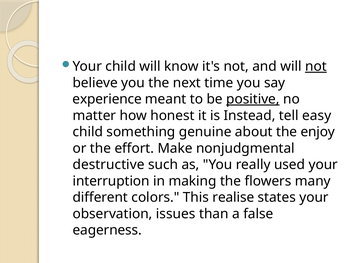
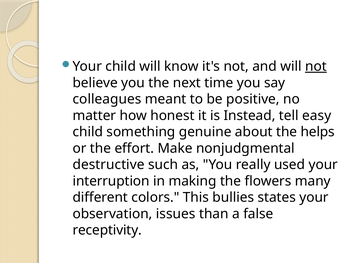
experience: experience -> colleagues (107, 99)
positive underline: present -> none (253, 99)
enjoy: enjoy -> helps (318, 132)
realise: realise -> bullies (233, 198)
eagerness: eagerness -> receptivity (107, 230)
